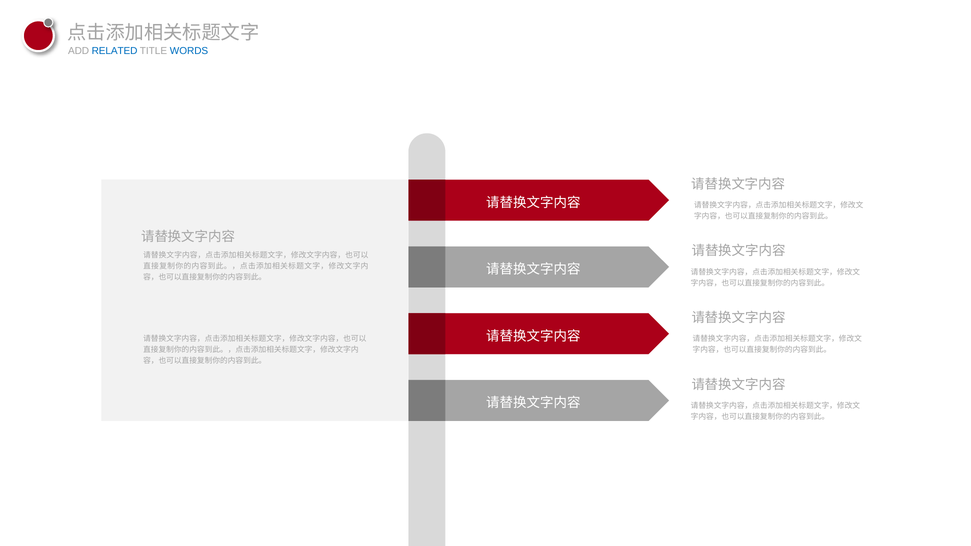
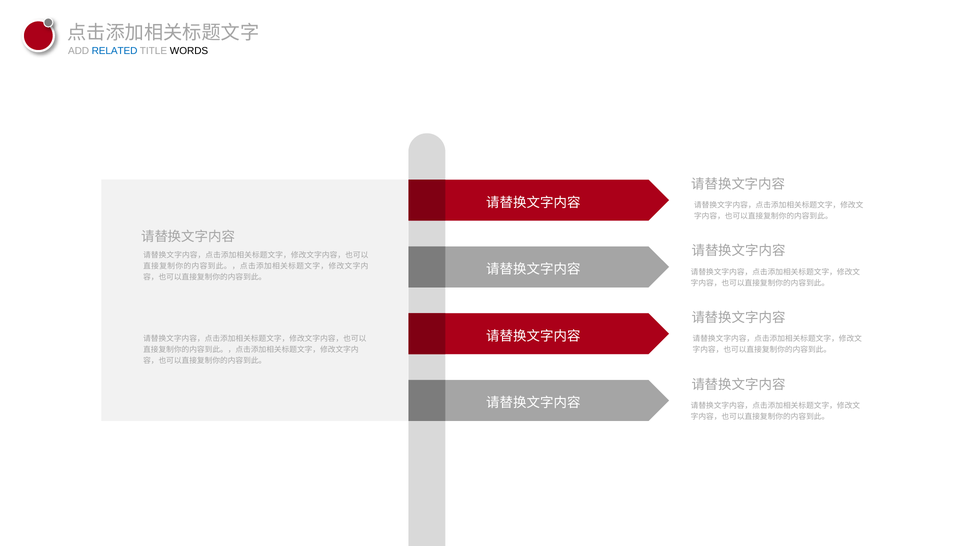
WORDS colour: blue -> black (189, 51)
